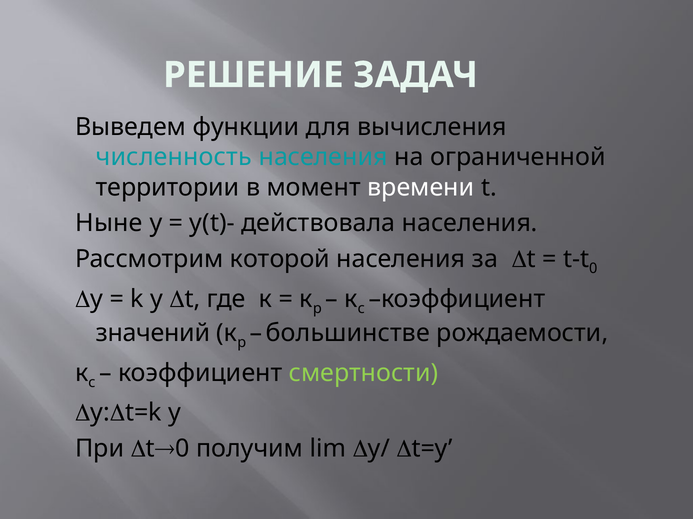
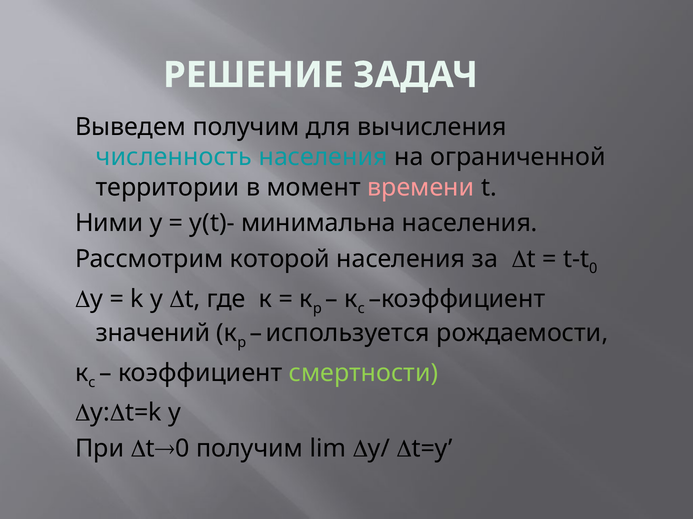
Выведем функции: функции -> получим (246, 127)
времени colour: white -> pink (421, 188)
Ныне: Ныне -> Ними (109, 223)
действовала: действовала -> минимальна (318, 223)
большинстве: большинстве -> используется (348, 333)
